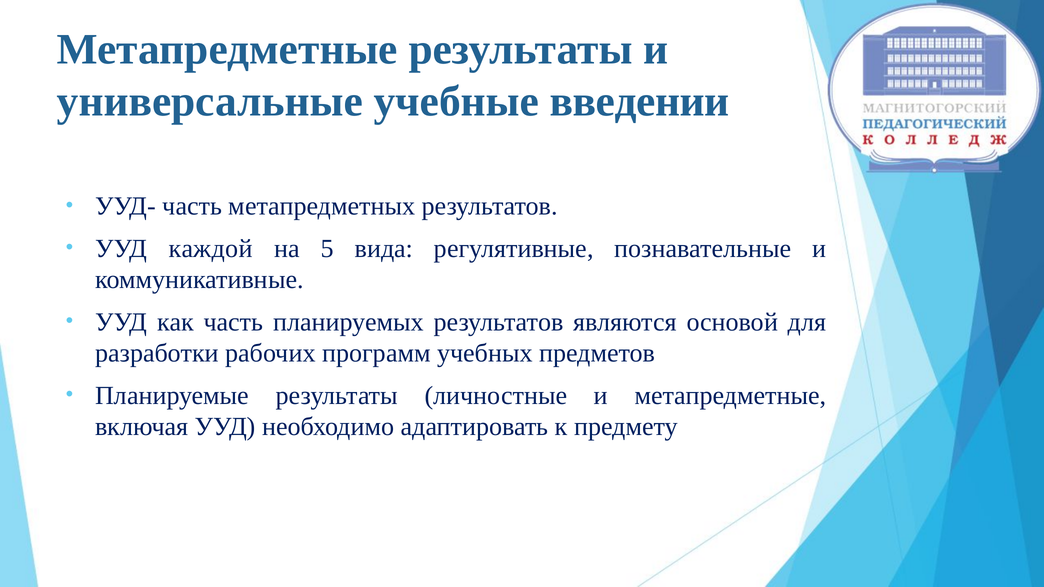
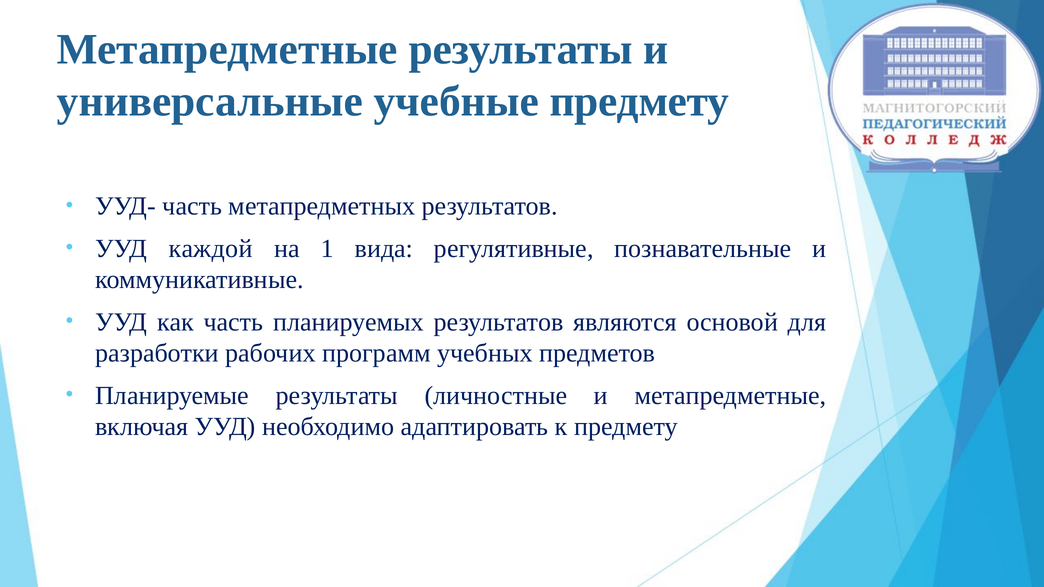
учебные введении: введении -> предмету (640, 102)
5: 5 -> 1 (327, 249)
